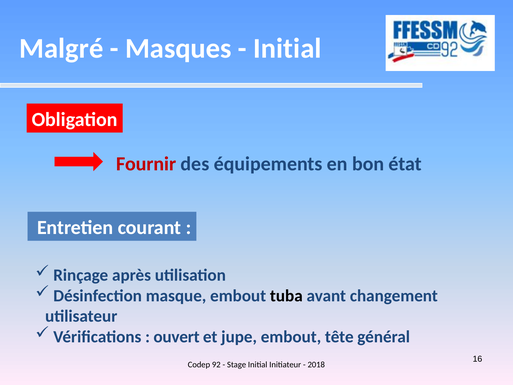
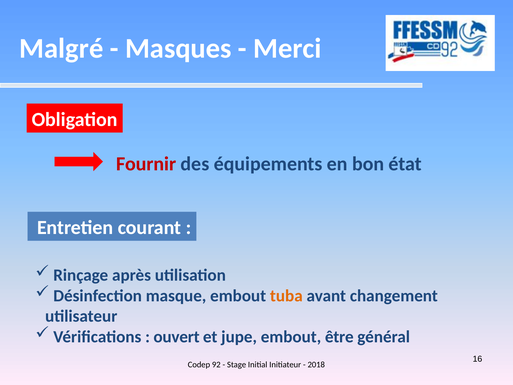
Initial: Initial -> Merci (287, 48)
tuba colour: black -> orange (286, 296)
tête: tête -> être (339, 337)
